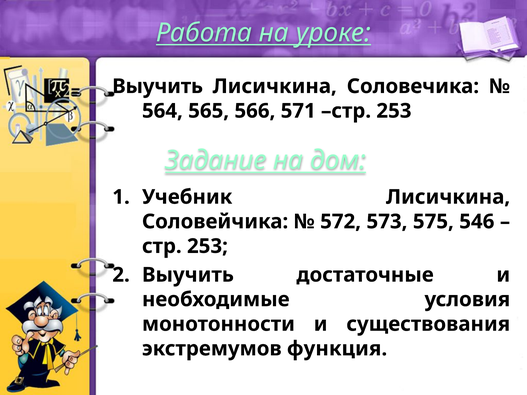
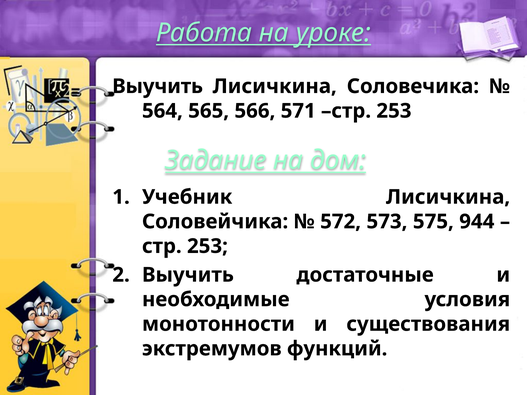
546: 546 -> 944 (477, 222)
функция: функция -> функций (337, 349)
